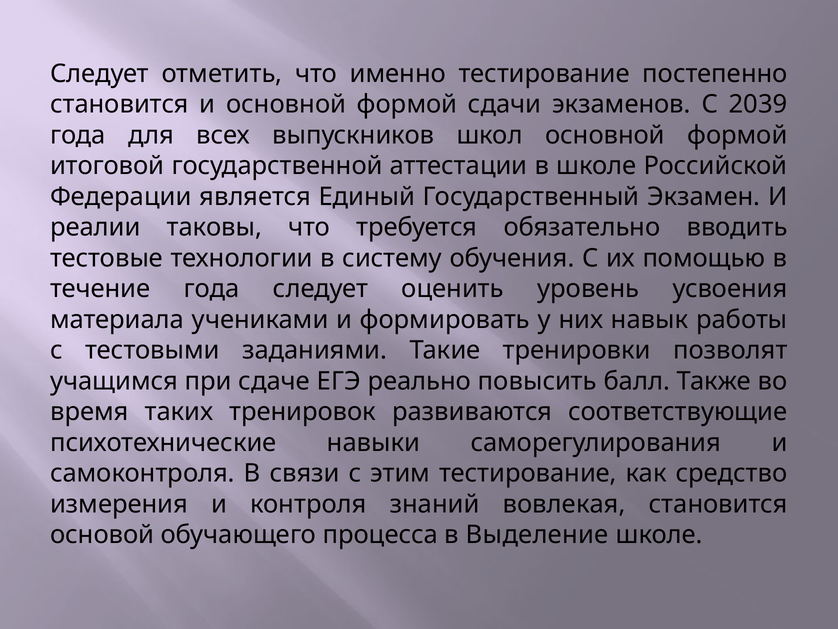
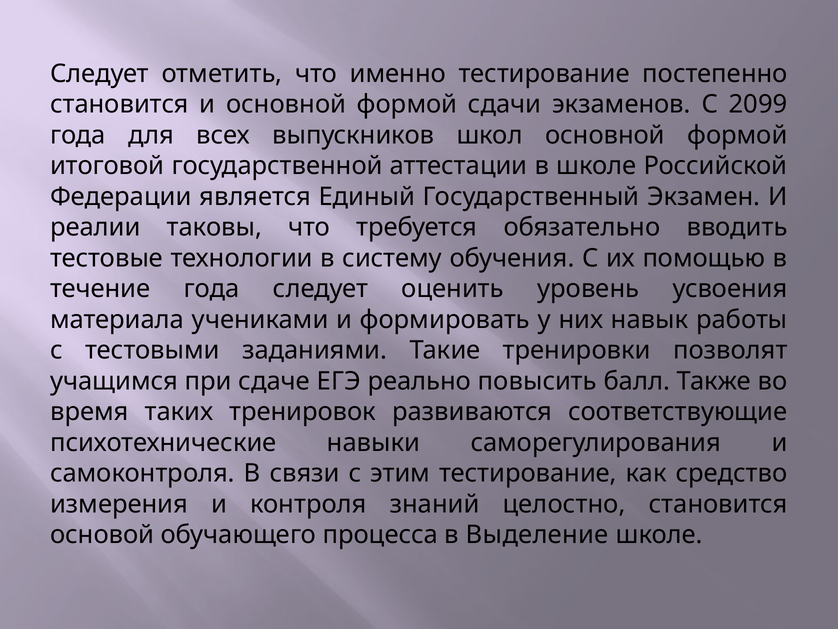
2039: 2039 -> 2099 (758, 104)
вовлекая: вовлекая -> целостно (564, 504)
